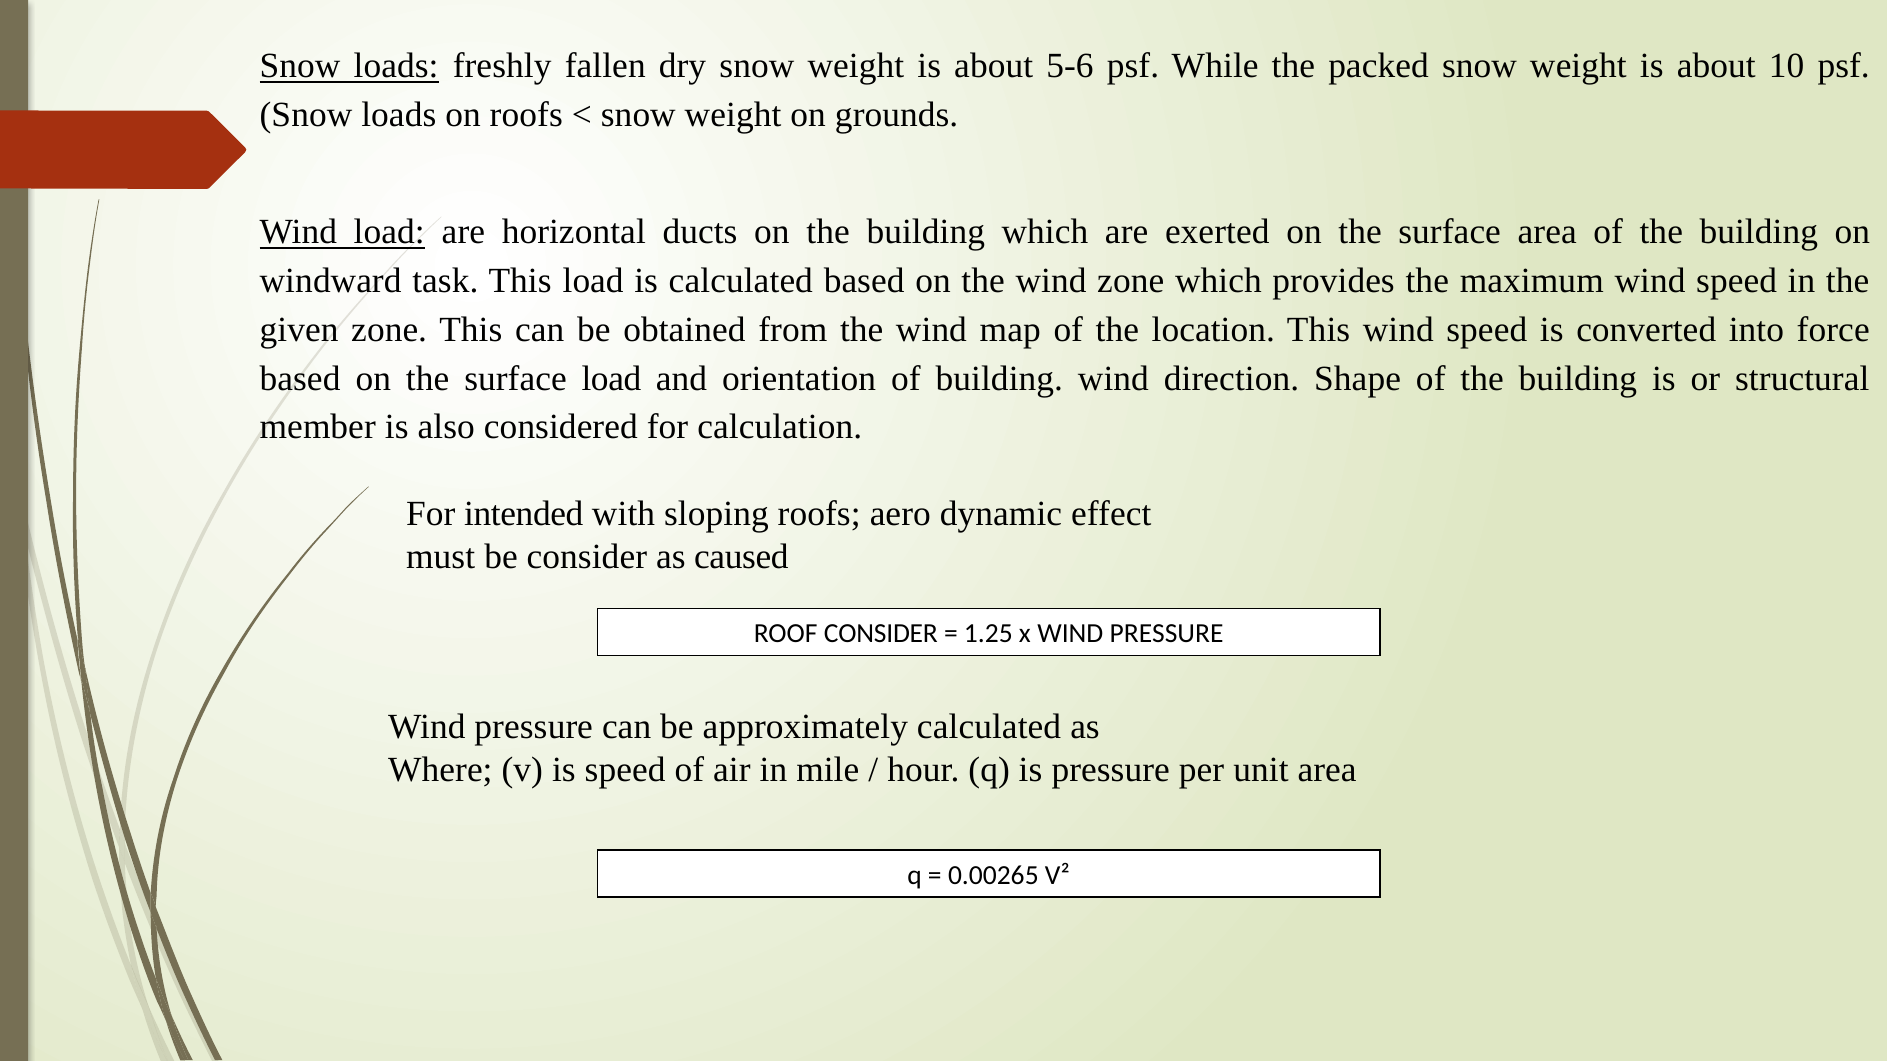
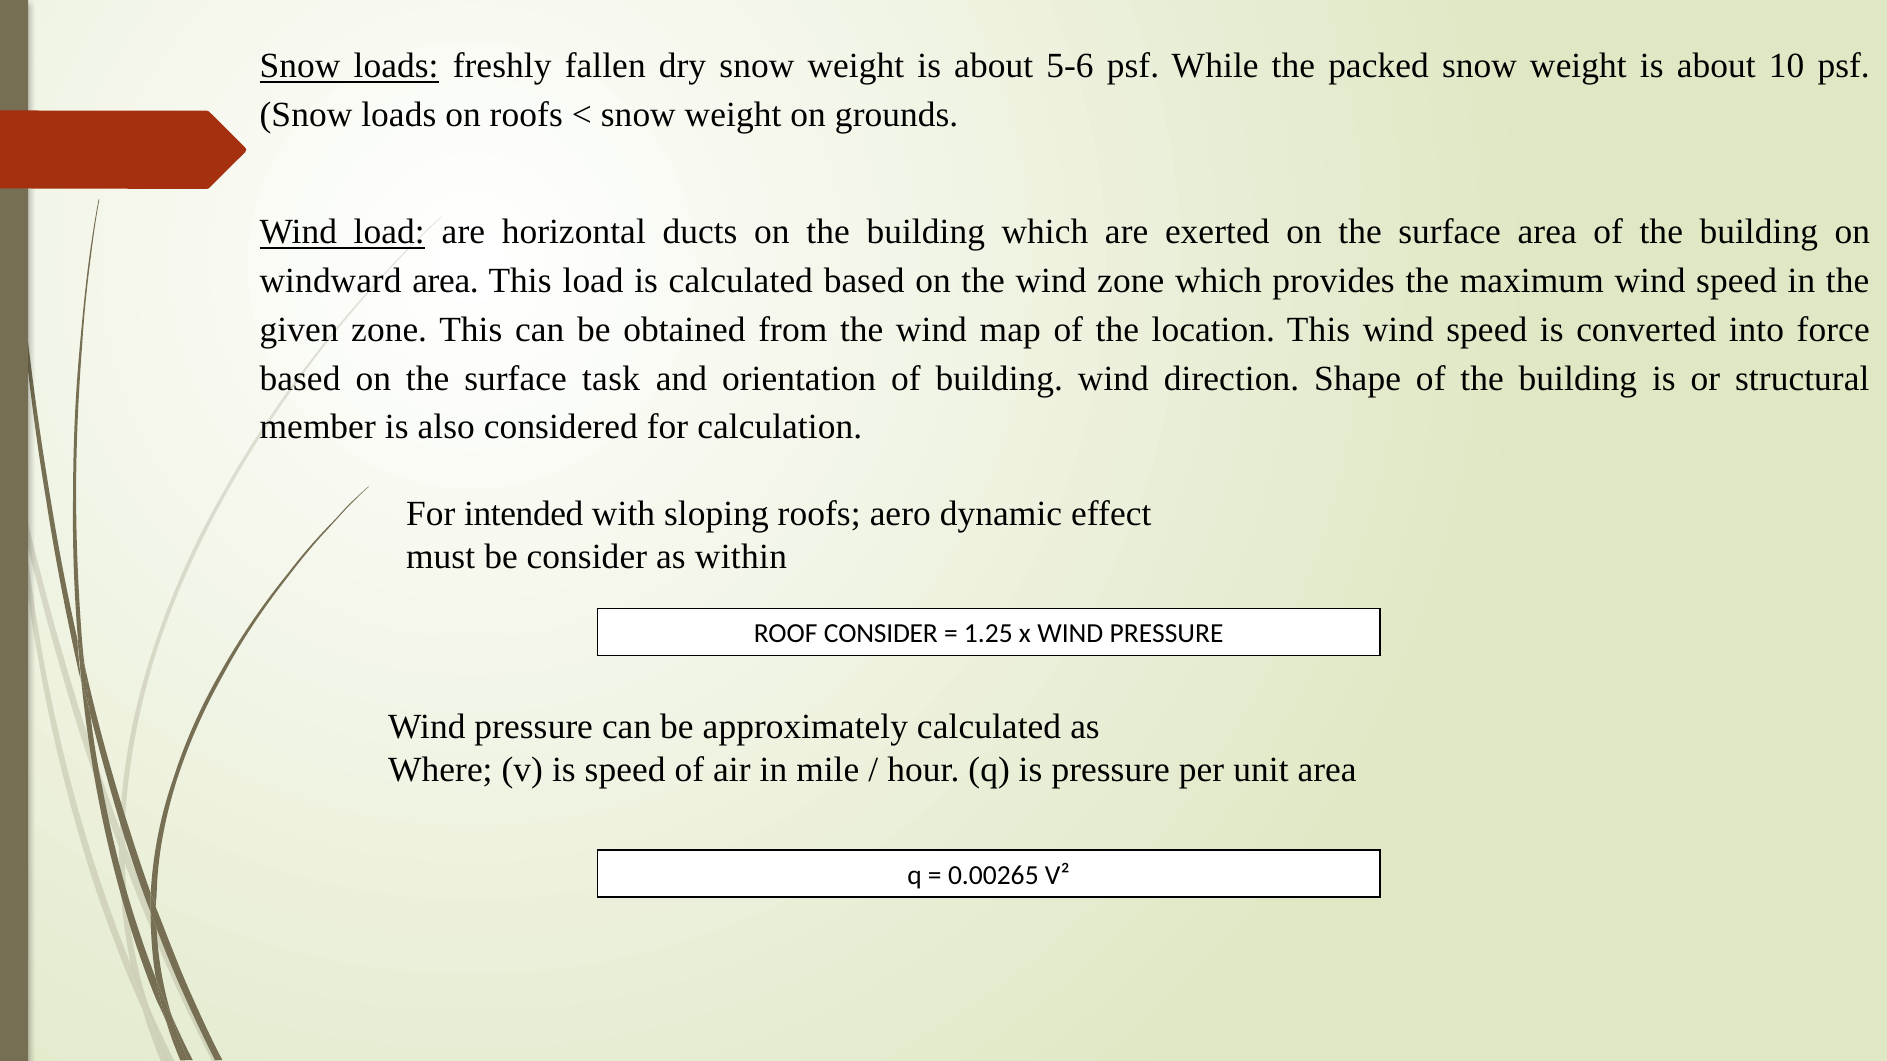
windward task: task -> area (446, 281)
surface load: load -> task (611, 379)
caused: caused -> within (741, 557)
